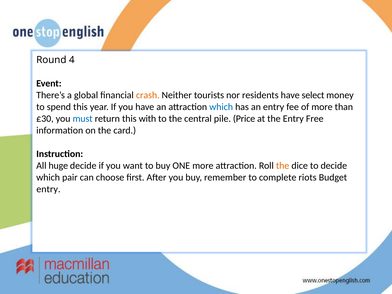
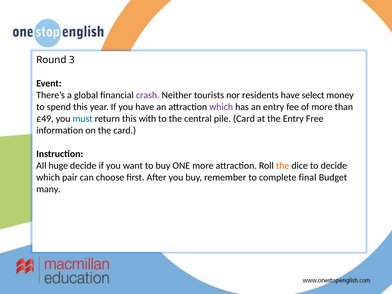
4: 4 -> 3 (72, 60)
crash colour: orange -> purple (148, 95)
which colour: blue -> purple (221, 107)
£30: £30 -> £49 (45, 119)
pile Price: Price -> Card (244, 119)
riots: riots -> final (308, 177)
entry: entry -> many (49, 189)
